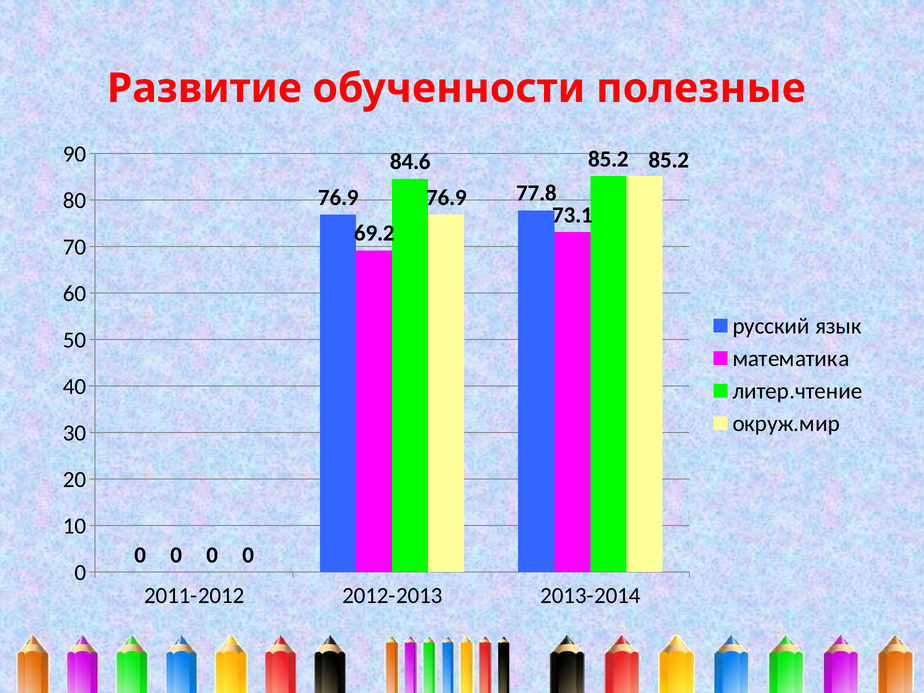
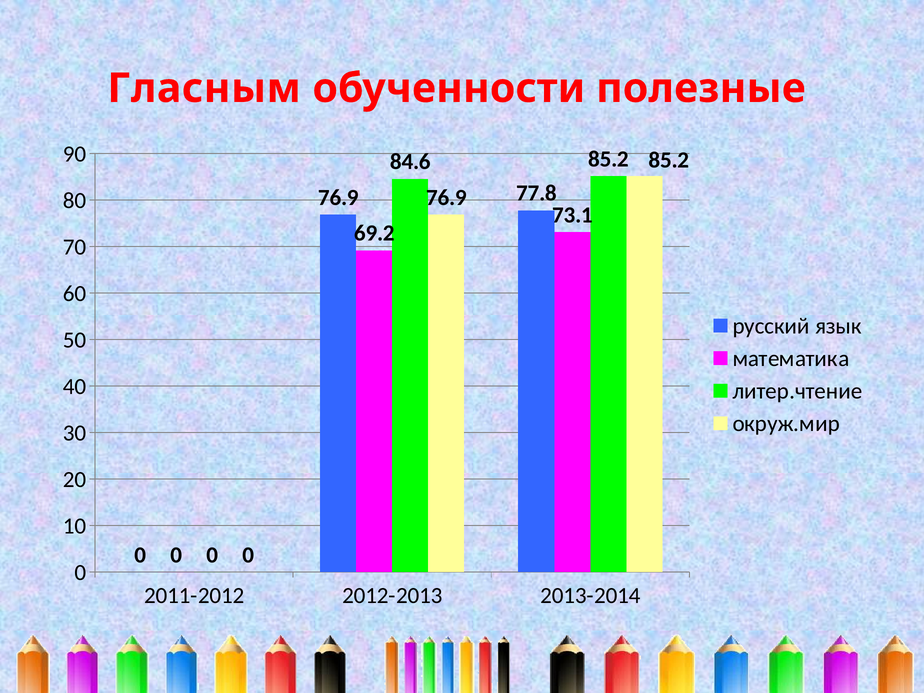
Развитие: Развитие -> Гласным (204, 88)
